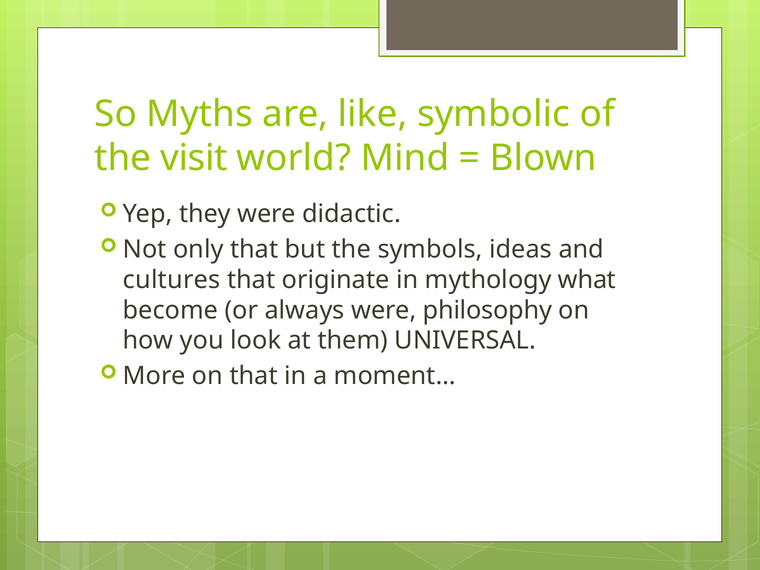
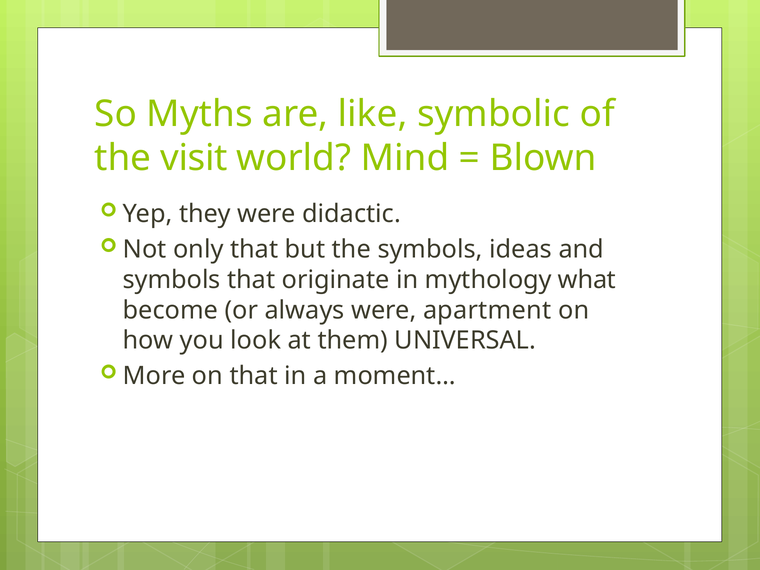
cultures: cultures -> symbols (172, 280)
philosophy: philosophy -> apartment (487, 310)
